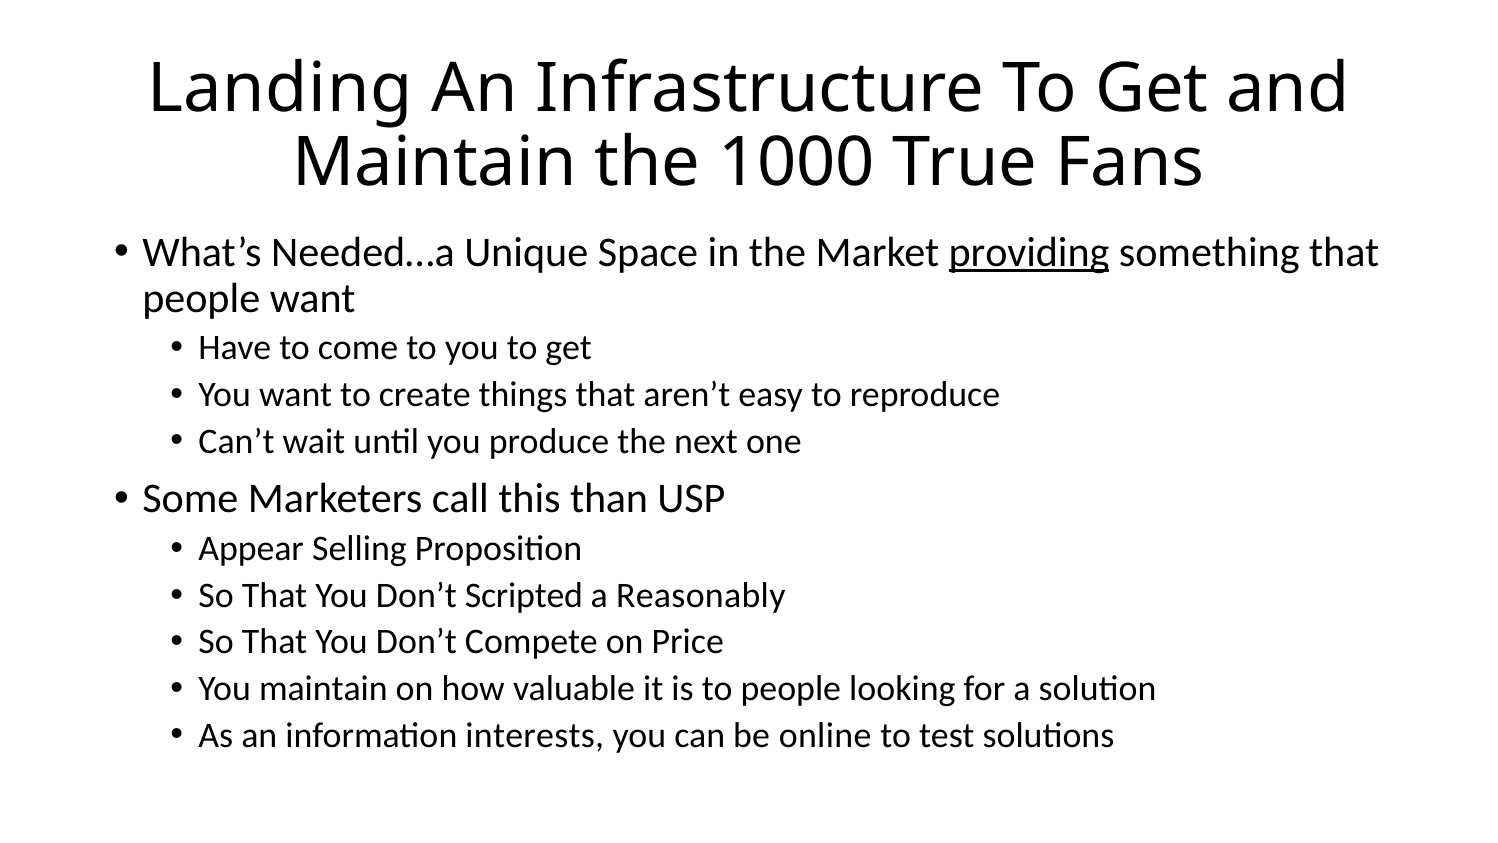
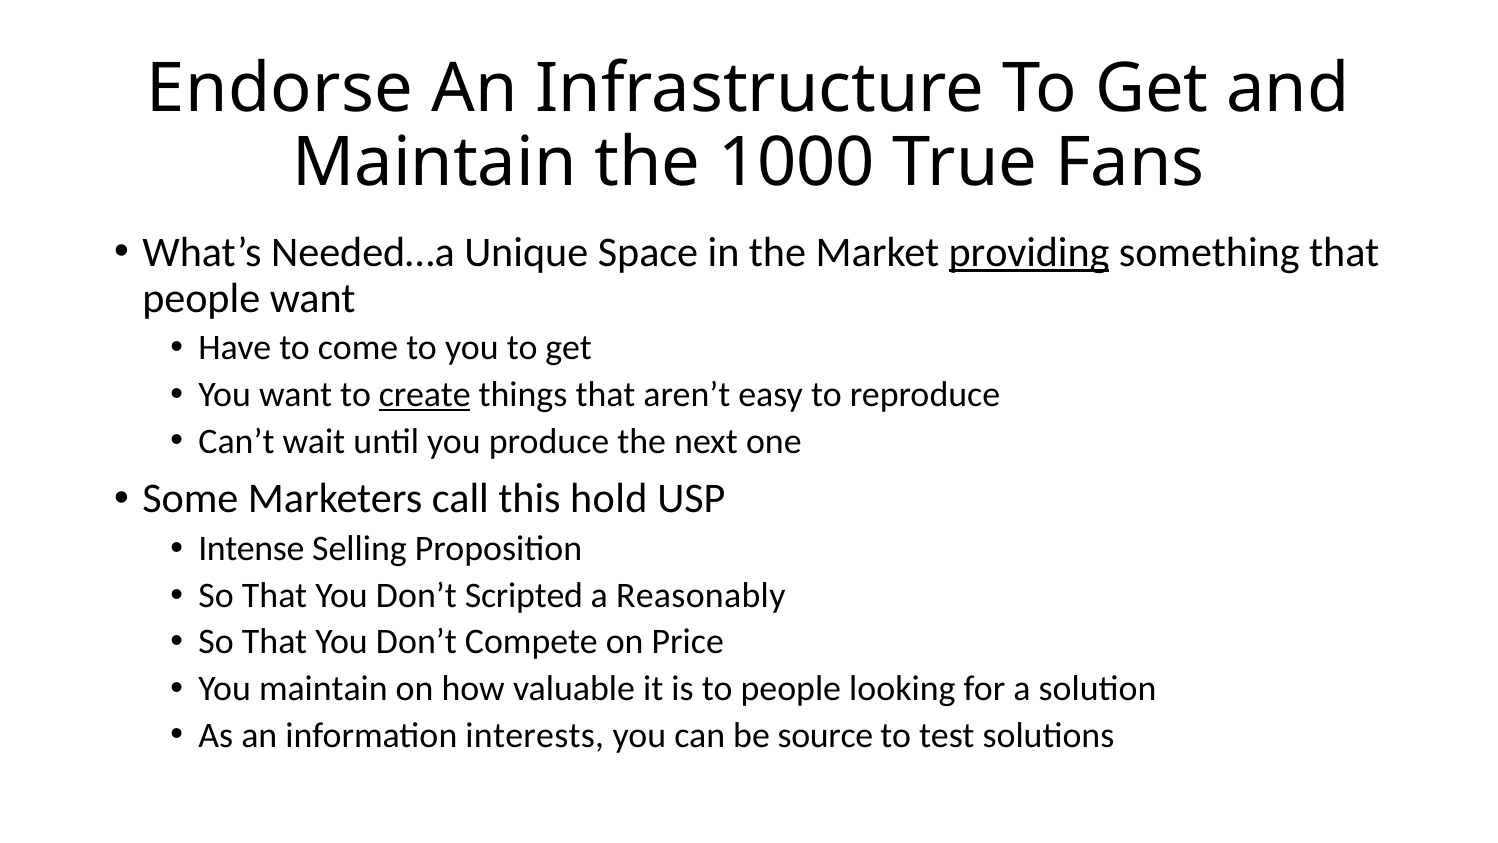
Landing: Landing -> Endorse (280, 89)
create underline: none -> present (425, 395)
than: than -> hold (609, 499)
Appear: Appear -> Intense (251, 549)
online: online -> source (825, 735)
